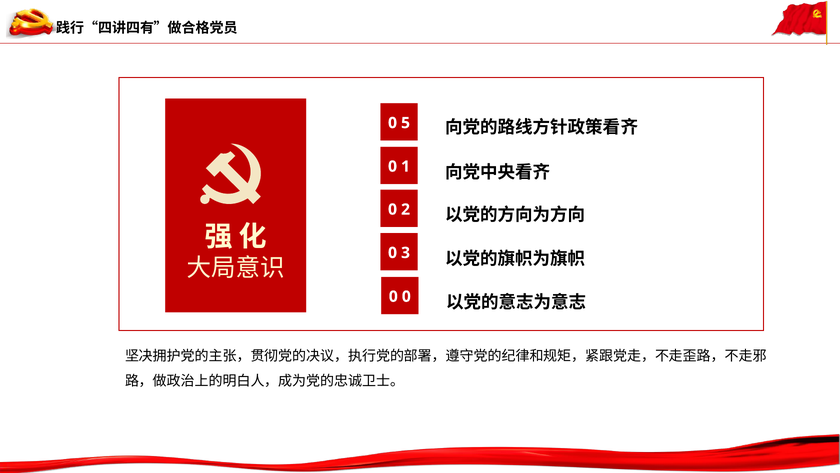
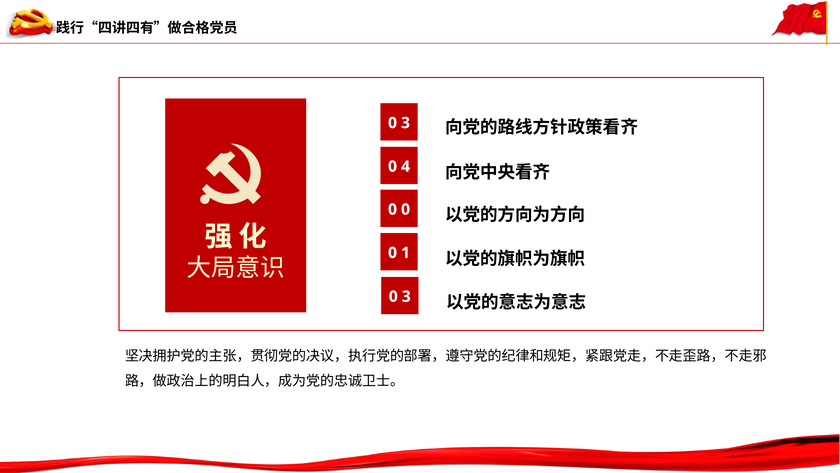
5: 5 -> 3 (406, 123)
1: 1 -> 4 (406, 166)
2: 2 -> 0 (406, 209)
3: 3 -> 1 (406, 253)
0: 0 -> 3 (406, 296)
